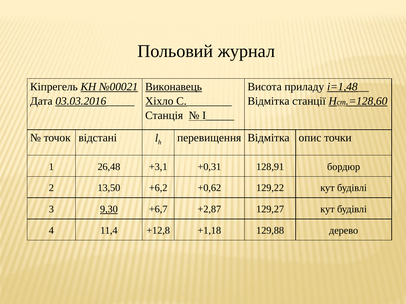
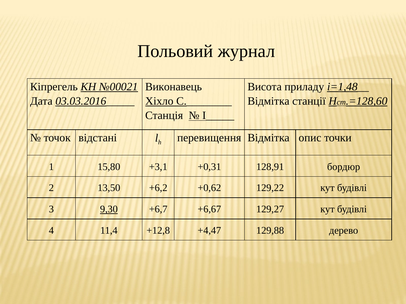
Виконавець underline: present -> none (174, 87)
26,48: 26,48 -> 15,80 (109, 167)
+2,87: +2,87 -> +6,67 (209, 210)
+1,18: +1,18 -> +4,47 (209, 231)
